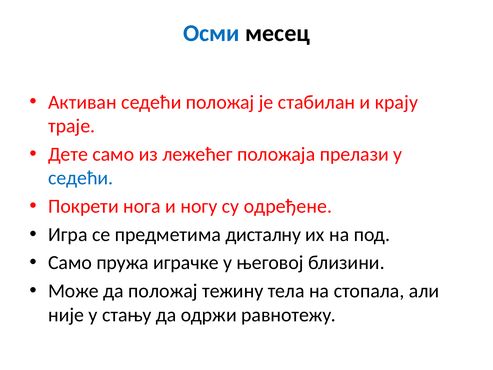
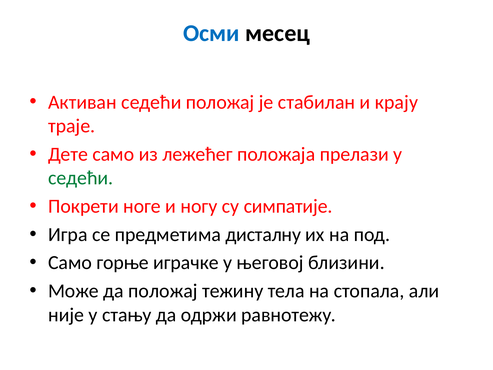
седећи colour: blue -> green (81, 178)
нога: нога -> ноге (142, 206)
одређене: одређене -> симпатије (288, 206)
пружа: пружа -> горње (123, 263)
